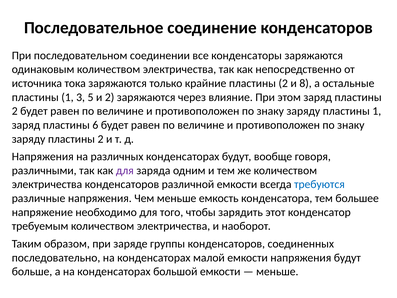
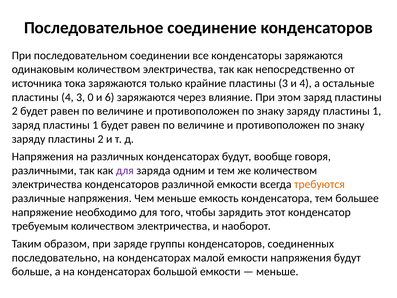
пластины 2: 2 -> 3 (283, 83)
и 8: 8 -> 4 (306, 83)
1: 1 -> 4 (67, 97)
5: 5 -> 0 (91, 97)
и 2: 2 -> 6 (110, 97)
заряд пластины 6: 6 -> 1 (95, 125)
требуются colour: blue -> orange (319, 184)
